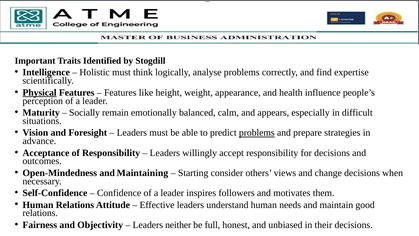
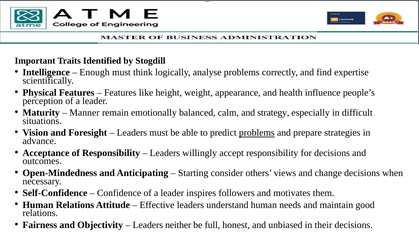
Holistic: Holistic -> Enough (95, 72)
Physical underline: present -> none (40, 92)
Socially: Socially -> Manner (84, 113)
appears: appears -> strategy (273, 113)
Maintaining: Maintaining -> Anticipating (142, 173)
